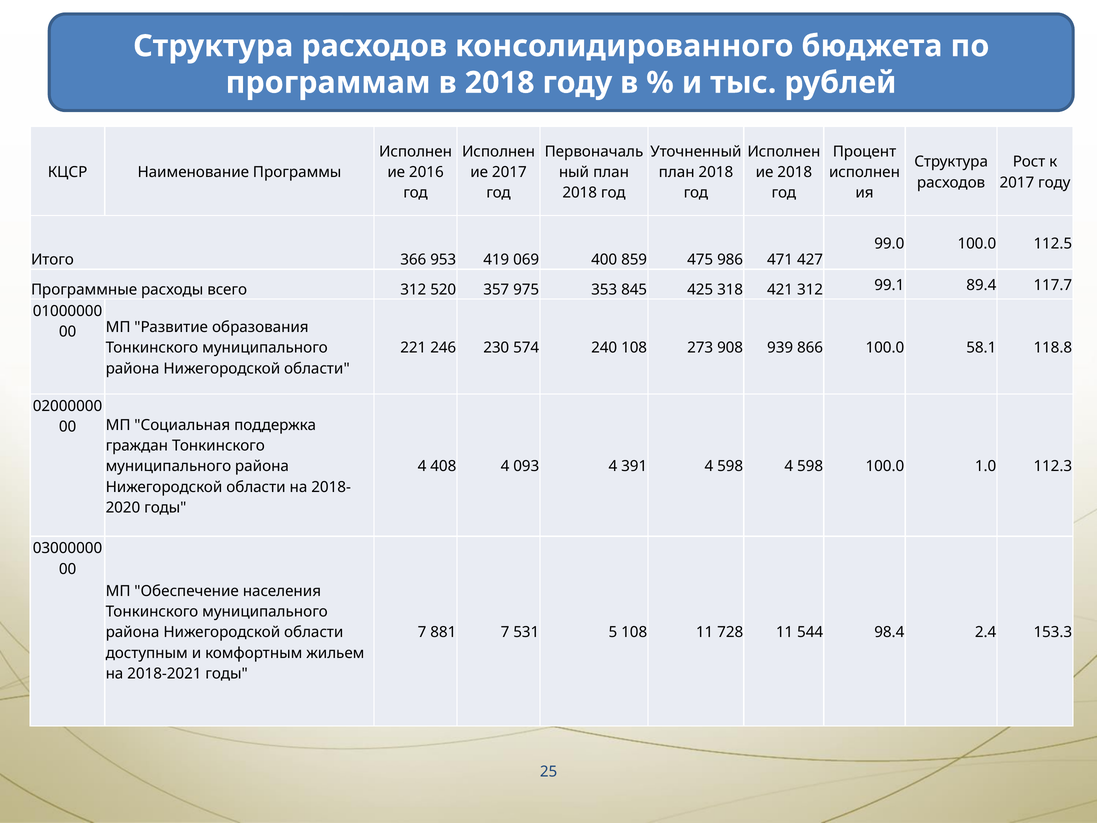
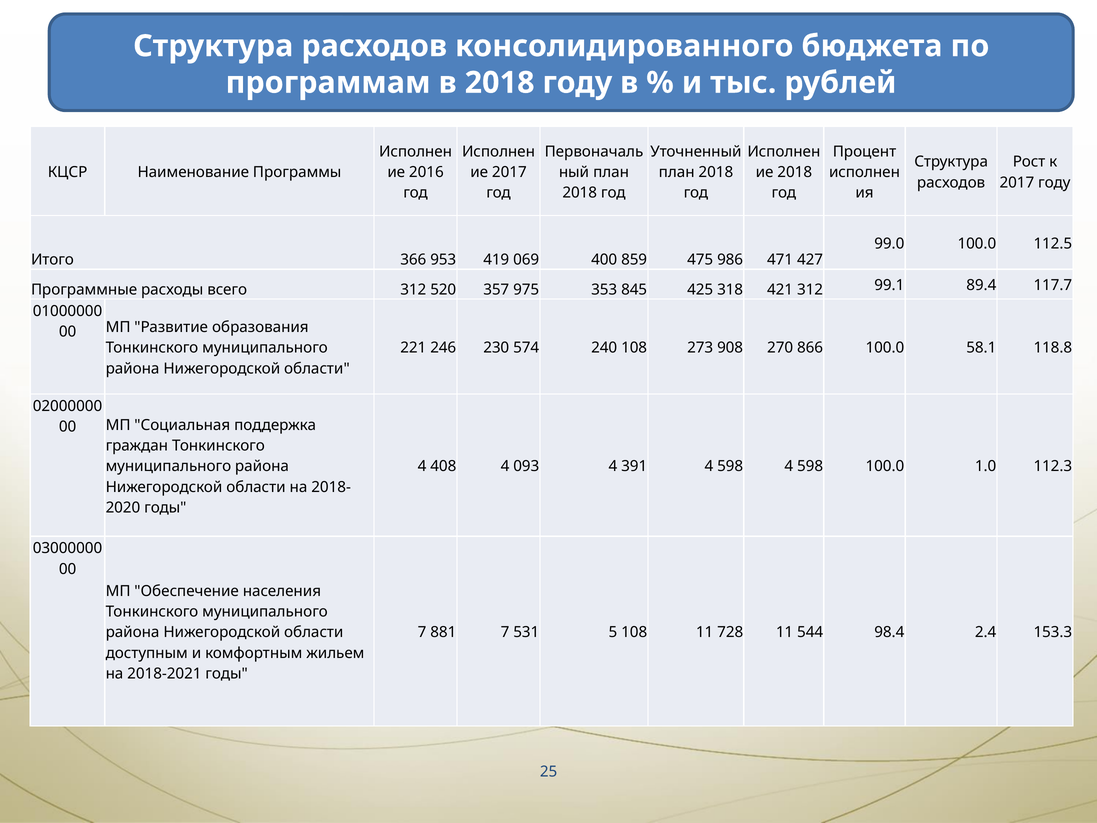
939: 939 -> 270 (780, 348)
